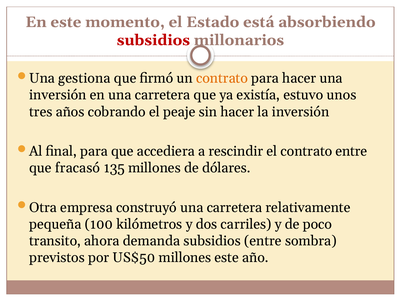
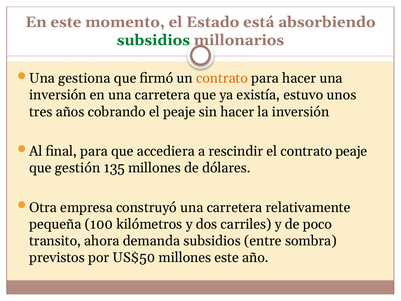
subsidios colour: red -> green (153, 40)
contrato entre: entre -> peaje (351, 151)
fracasó: fracasó -> gestión (78, 168)
